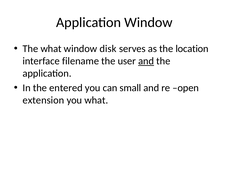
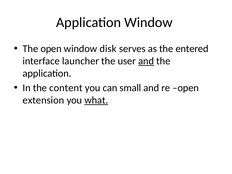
The what: what -> open (51, 49)
location: location -> entered (192, 49)
filename: filename -> launcher (81, 61)
entered: entered -> content (66, 88)
what underline: none -> present (96, 100)
